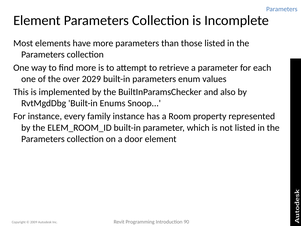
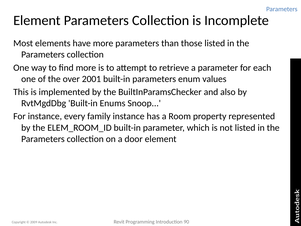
2029: 2029 -> 2001 (91, 79)
